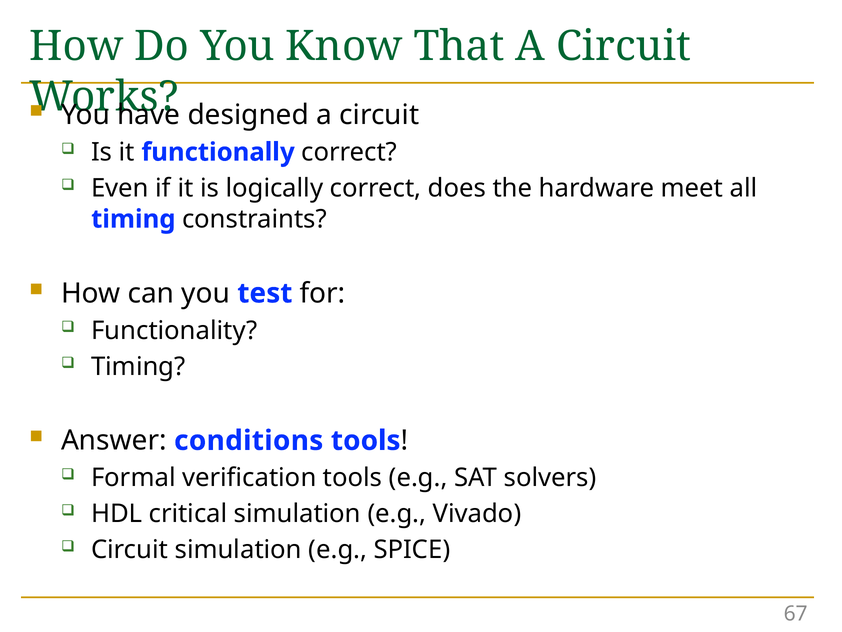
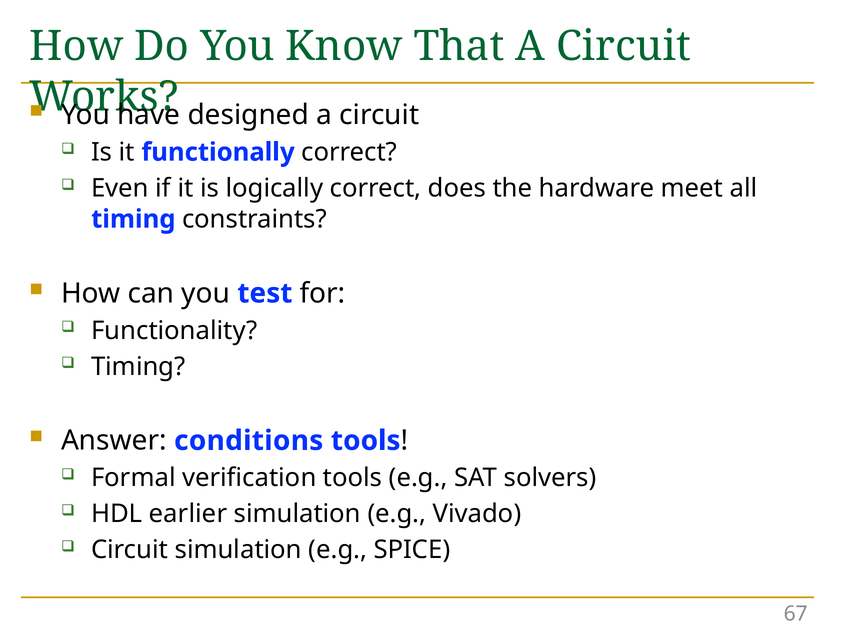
critical: critical -> earlier (188, 514)
